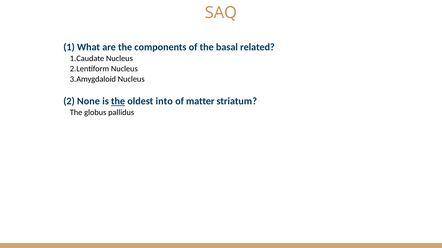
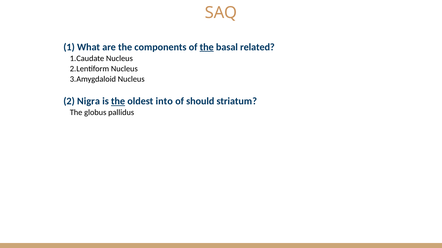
the underline: none -> present (207, 47)
None: None -> Nigra (88, 101)
matter: matter -> should (200, 101)
